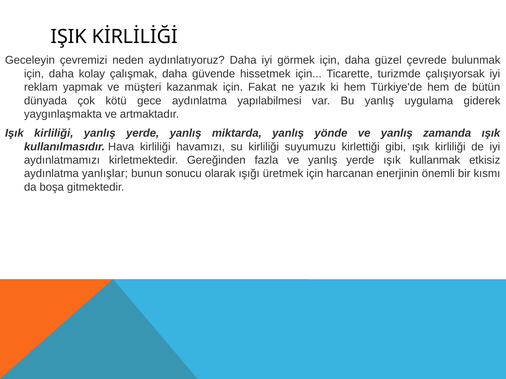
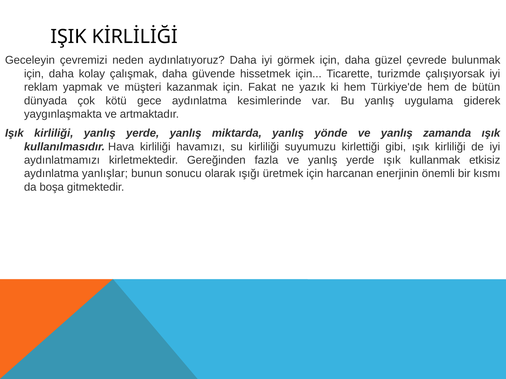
yapılabilmesi: yapılabilmesi -> kesimlerinde (269, 101)
